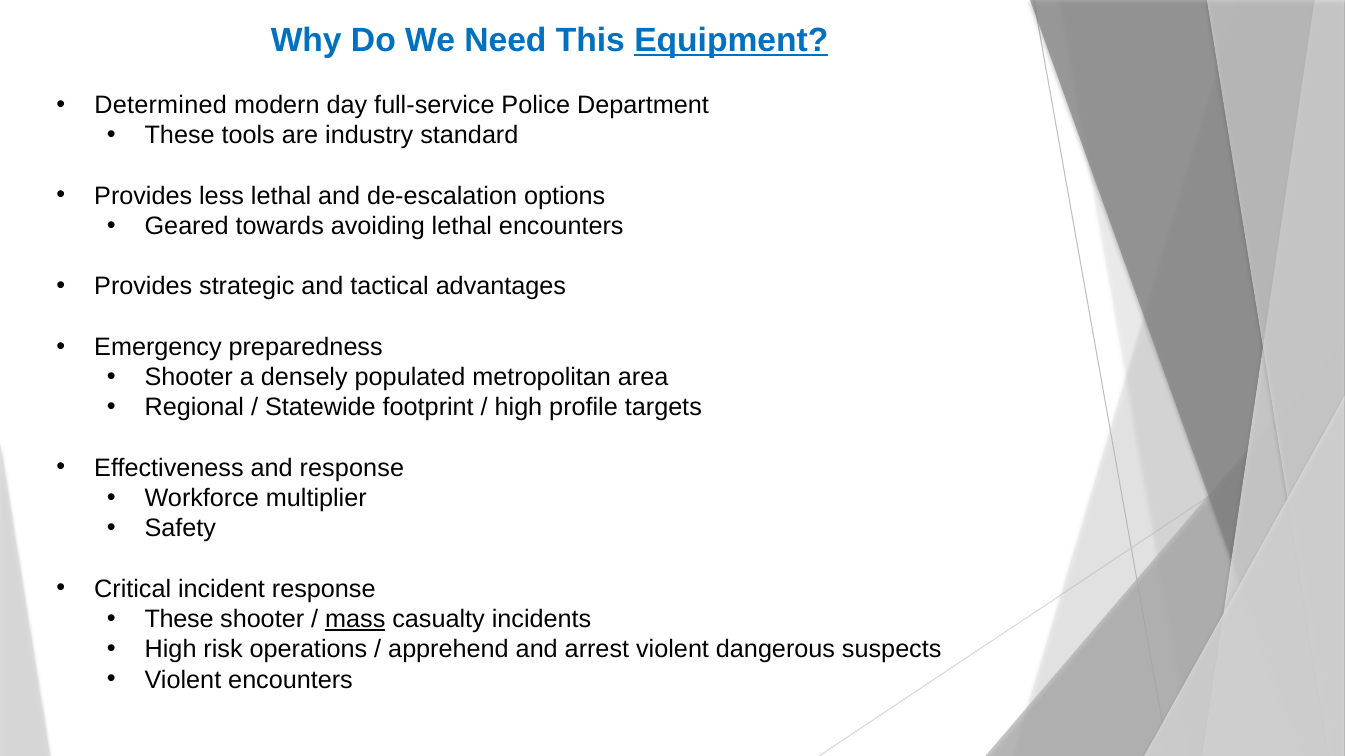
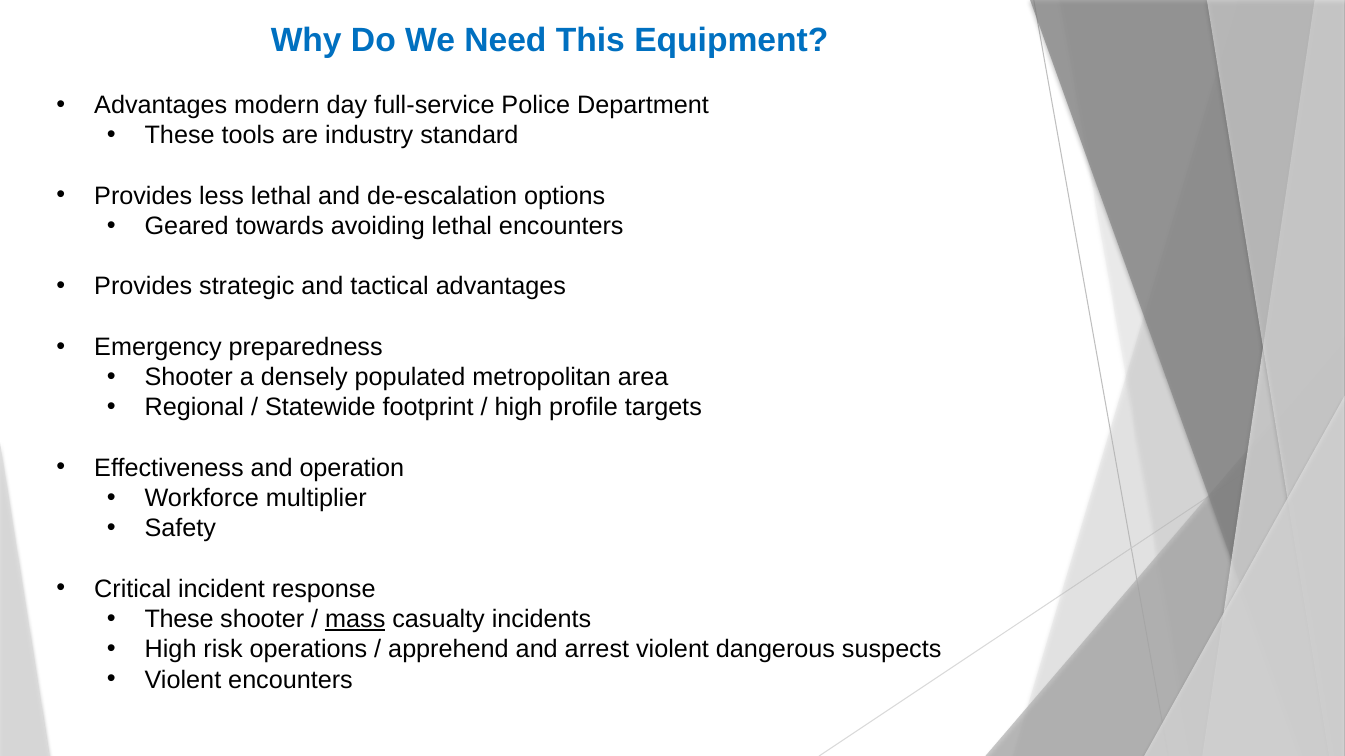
Equipment underline: present -> none (731, 40)
Determined: Determined -> Advantages (161, 105)
and response: response -> operation (352, 468)
